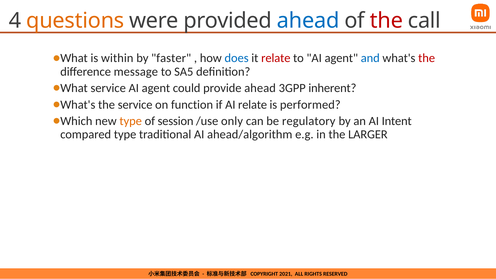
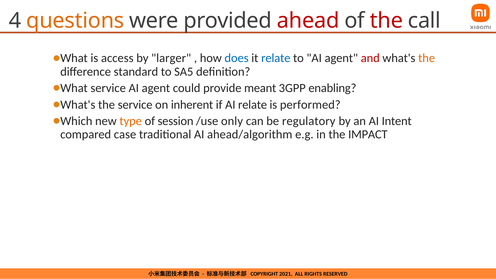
ahead colour: blue -> red (308, 21)
within: within -> access (117, 58)
faster: faster -> larger (171, 58)
relate colour: red -> blue (276, 58)
and colour: blue -> red (370, 58)
the colour: red -> orange (427, 58)
message: message -> standard (136, 72)
provide ahead: ahead -> meant (260, 88)
inherent: inherent -> enabling (332, 88)
function: function -> inherent (192, 105)
compared type: type -> case (125, 134)
LARGER: LARGER -> IMPACT (368, 134)
